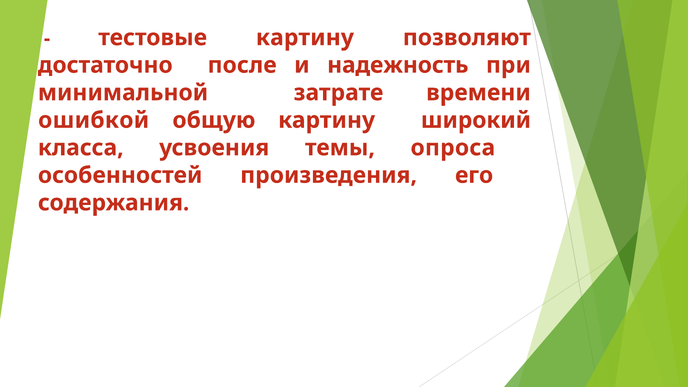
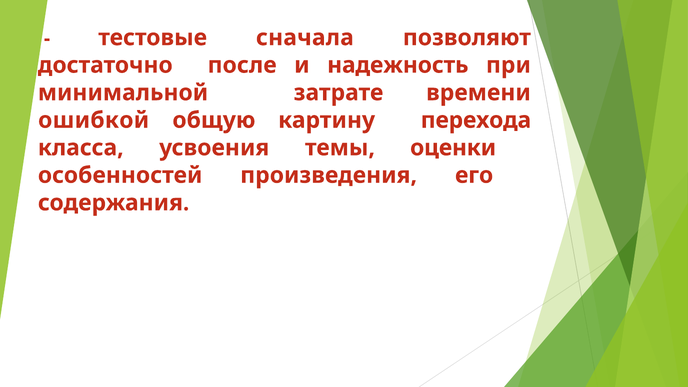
тестовые картину: картину -> сначала (305, 38)
широкий: широкий -> перехода (476, 120)
опроса: опроса -> оценки (453, 148)
